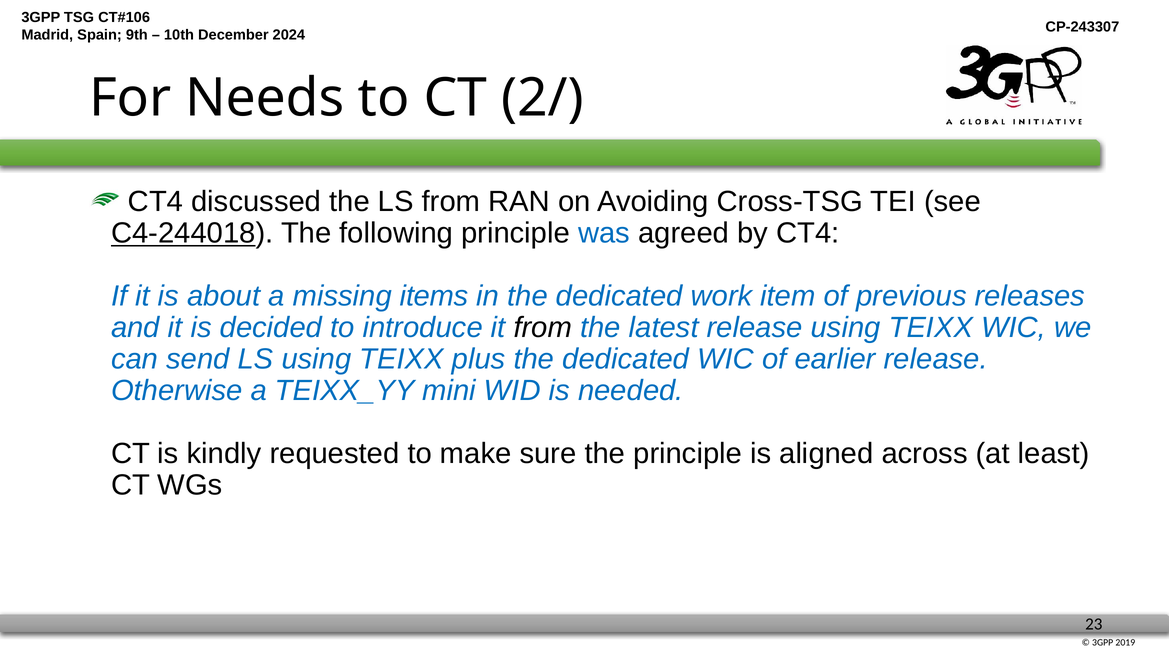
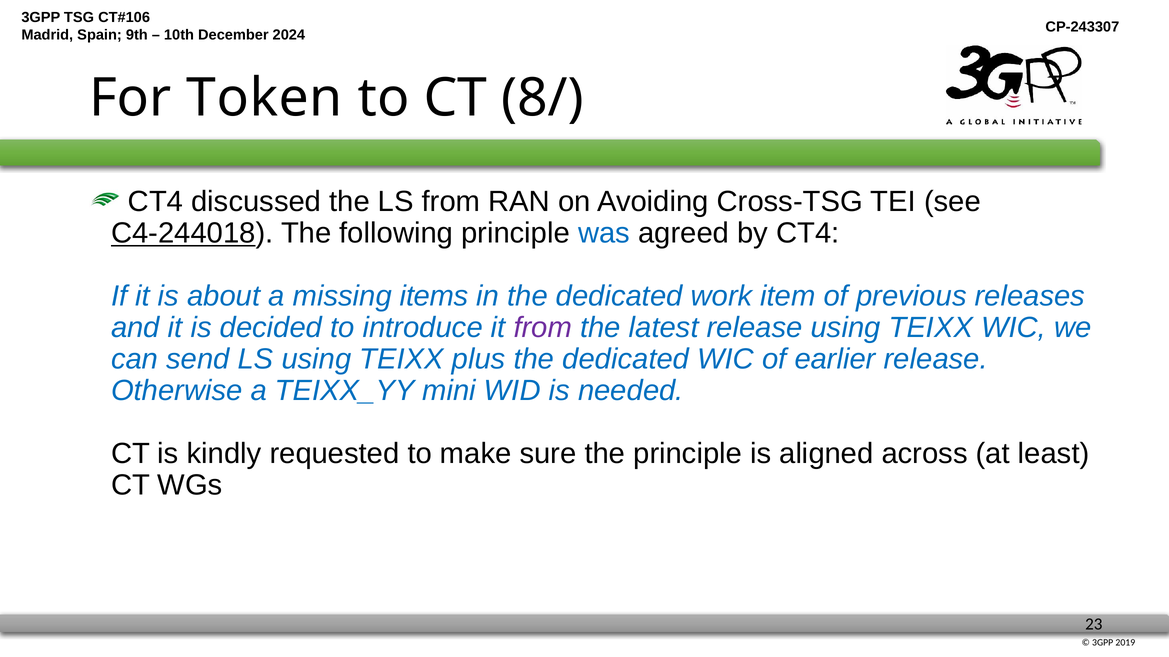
Needs: Needs -> Token (264, 98)
2/: 2/ -> 8/ (543, 98)
from colour: black -> purple (543, 328)
